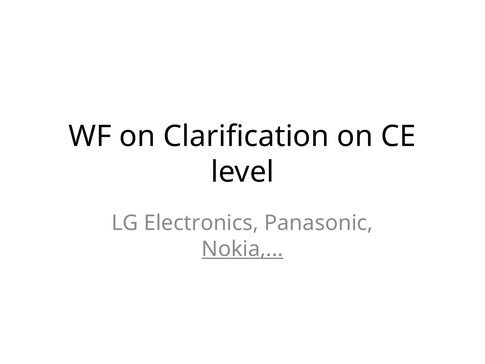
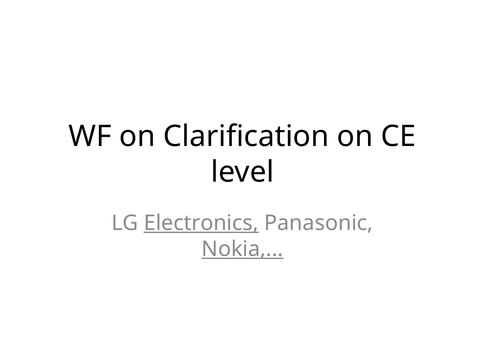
Electronics underline: none -> present (201, 223)
